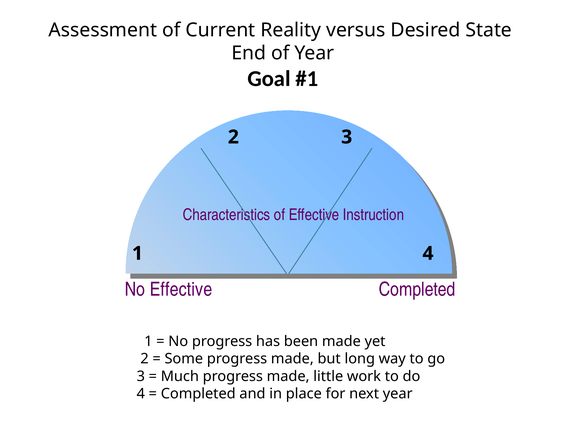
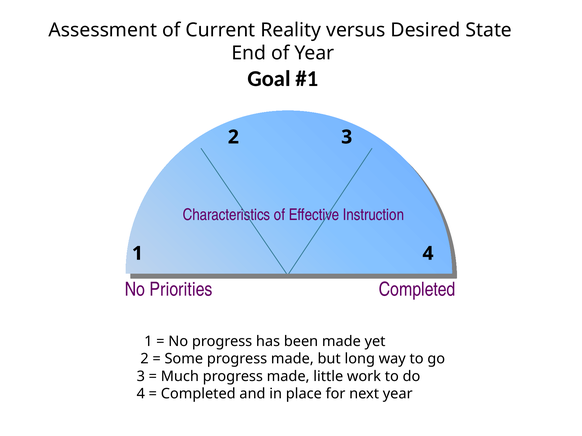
No Effective: Effective -> Priorities (181, 290)
